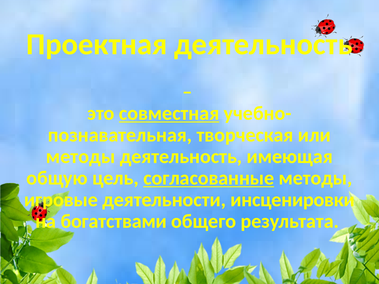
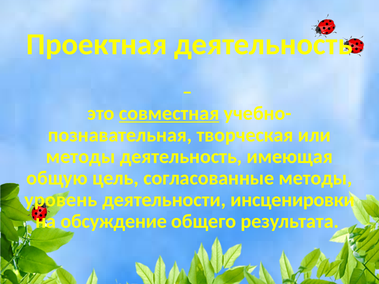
cогласованные underline: present -> none (209, 178)
игровые: игровые -> уровень (61, 200)
богатствами: богатствами -> обсуждение (114, 222)
